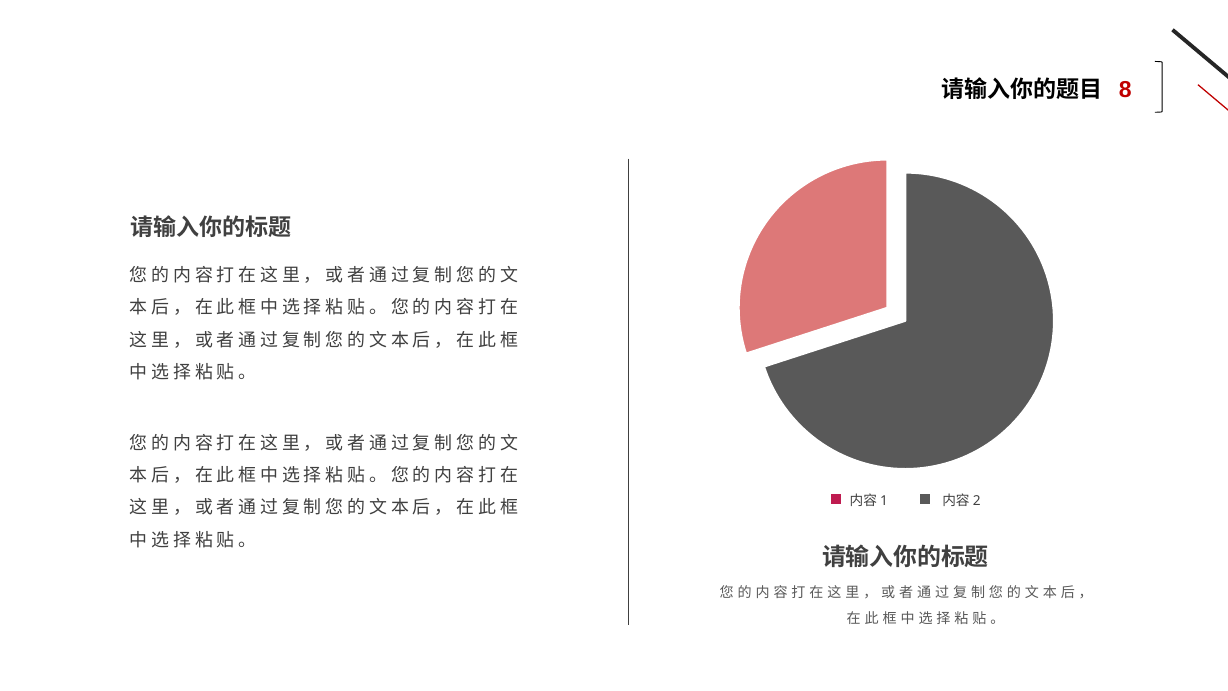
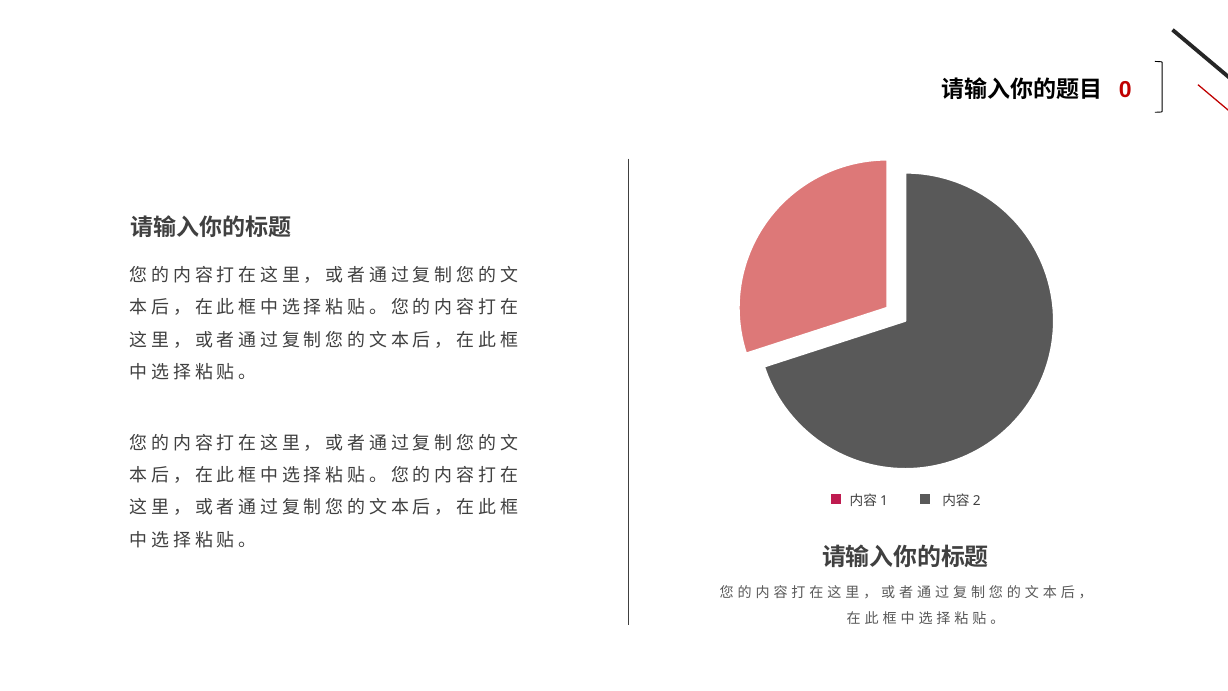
8: 8 -> 0 (1125, 90)
